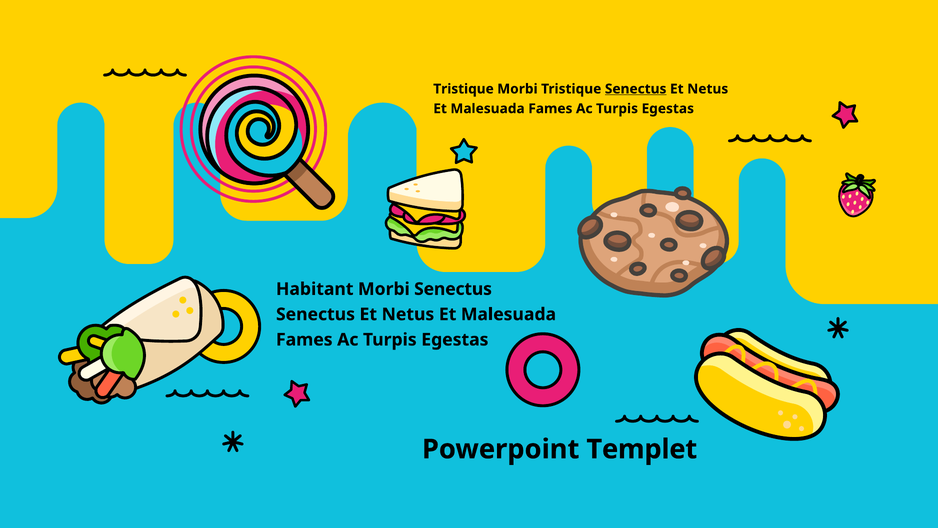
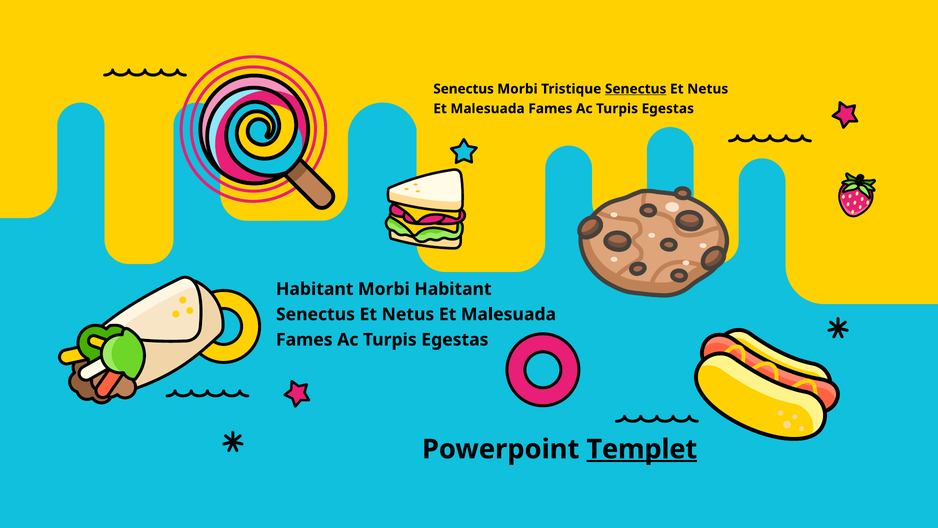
Tristique: Tristique -> Senectus (464, 89)
Morbi Senectus: Senectus -> Habitant (453, 289)
Templet underline: none -> present (642, 449)
